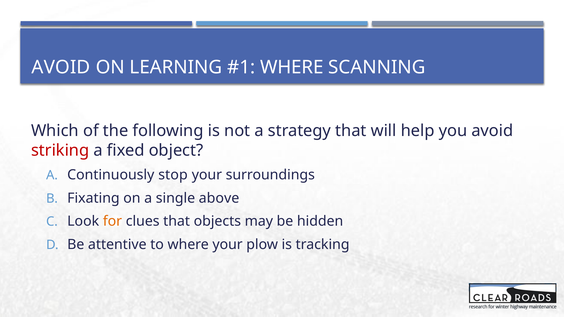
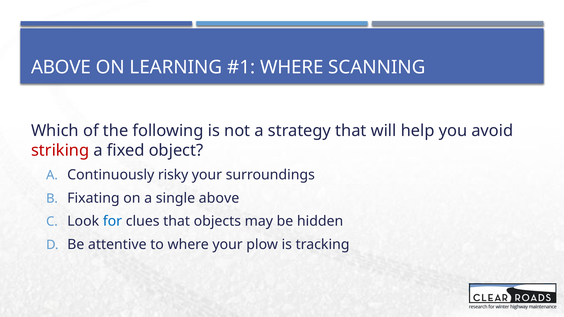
AVOID: AVOID -> ABOVE (61, 67)
stop: stop -> risky (173, 175)
for colour: orange -> blue (112, 221)
